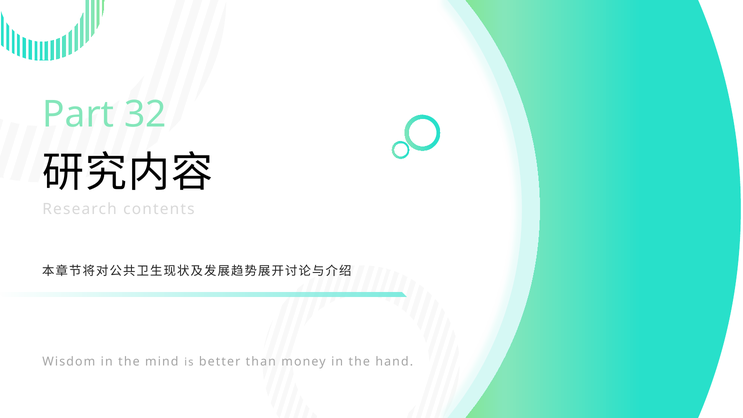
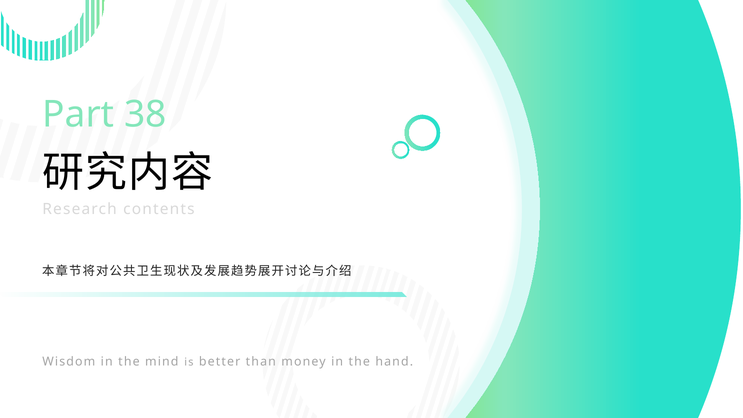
32: 32 -> 38 (145, 114)
